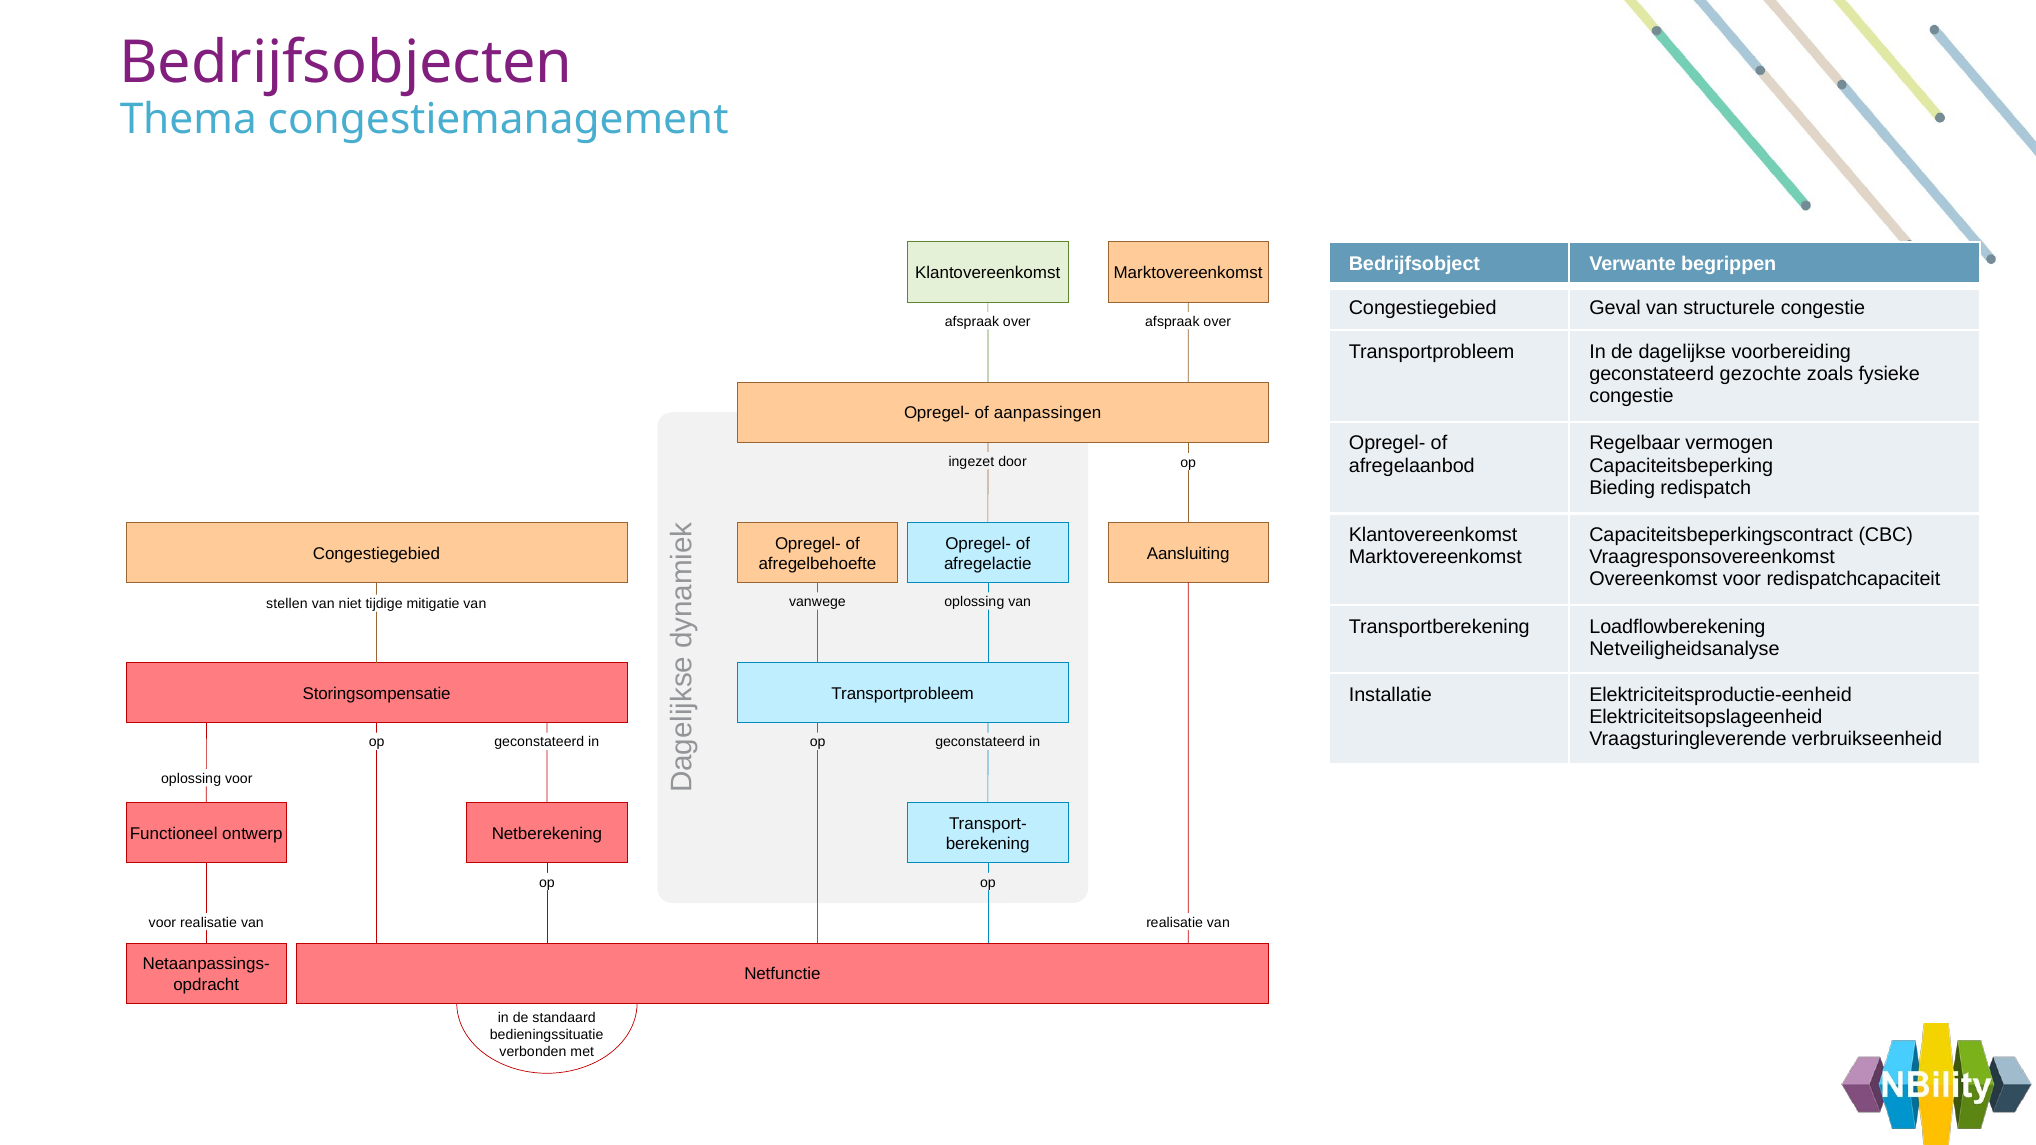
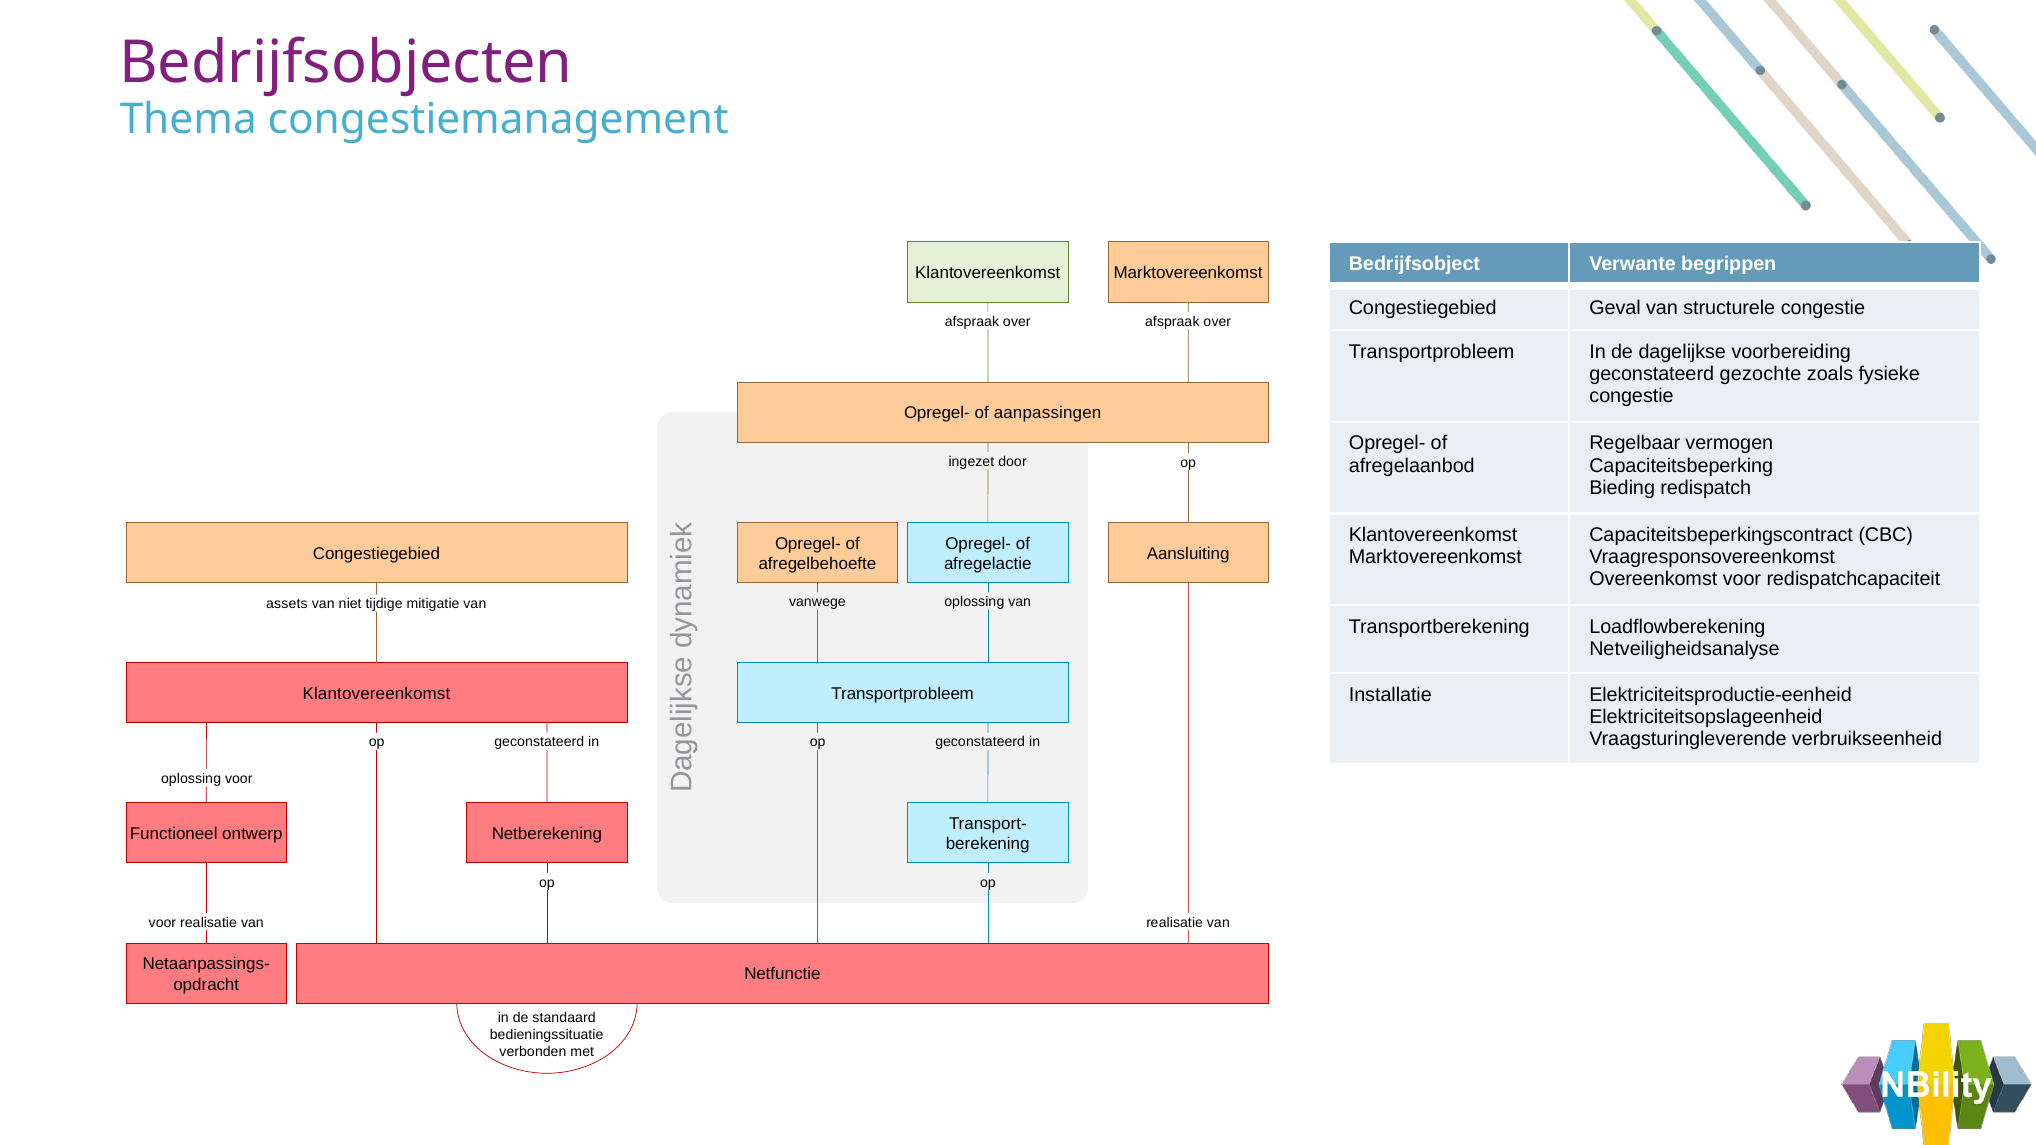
stellen: stellen -> assets (287, 604)
Storingsompensatie: Storingsompensatie -> Klantovereenkomst (376, 694)
